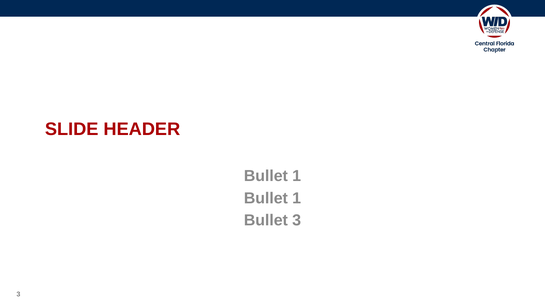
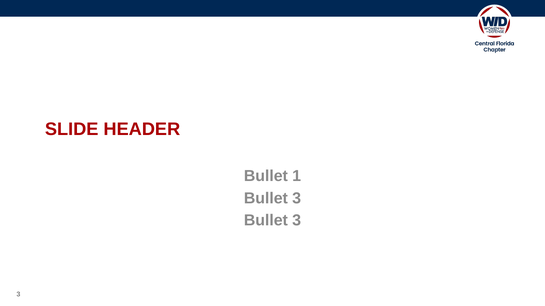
1: 1 -> 3 (297, 198)
